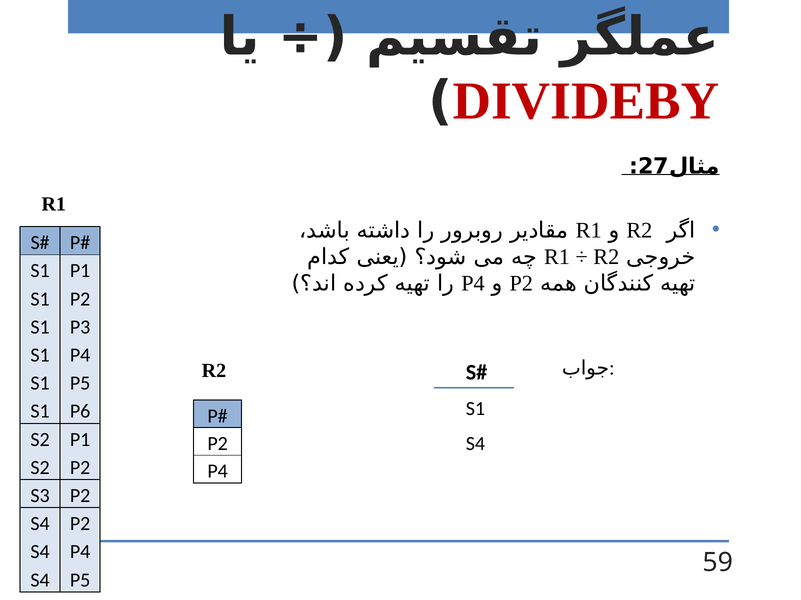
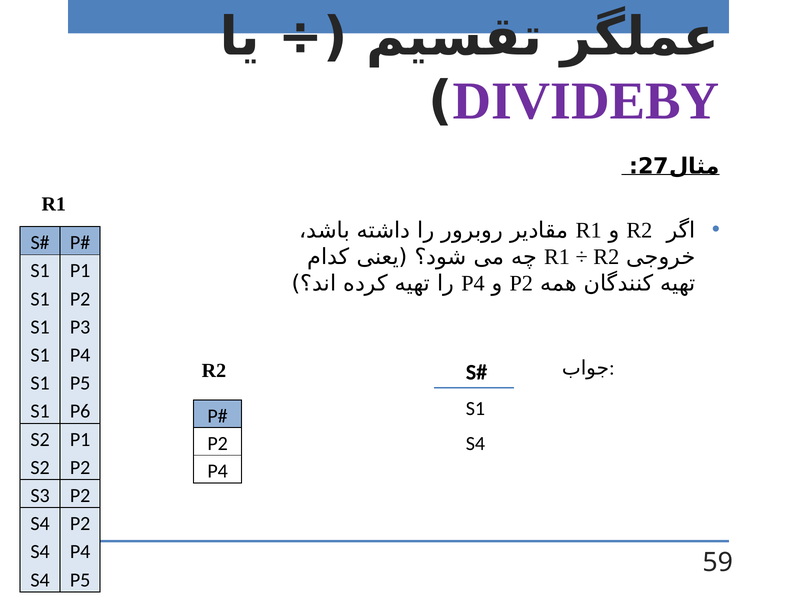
DIVIDEBY colour: red -> purple (586, 101)
